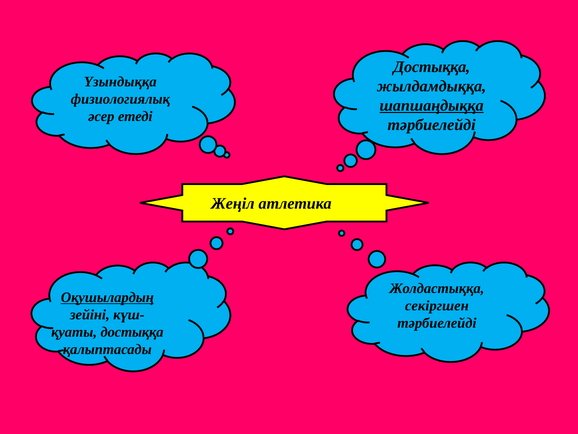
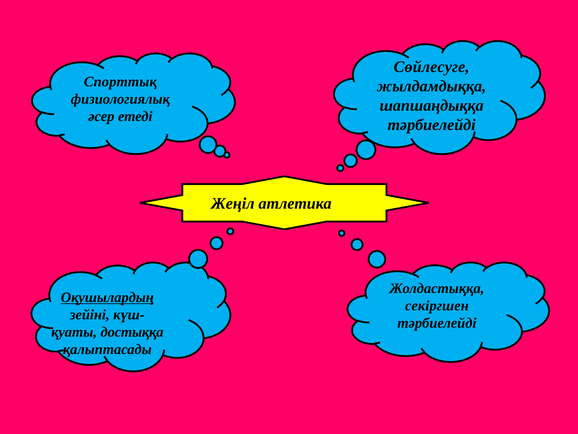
Достыққа: Достыққа -> Сөйлесуге (432, 67)
Үзындыққа: Үзындыққа -> Спорттық (120, 81)
шапшаңдыққа underline: present -> none (432, 105)
